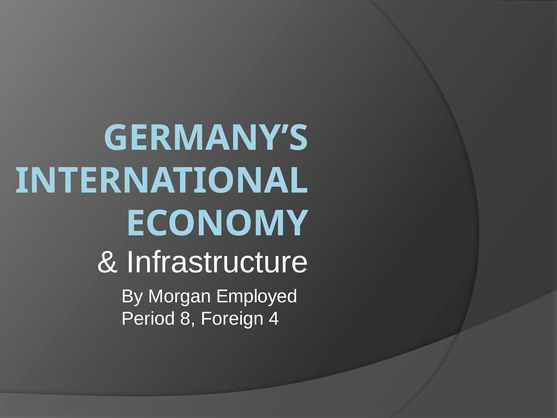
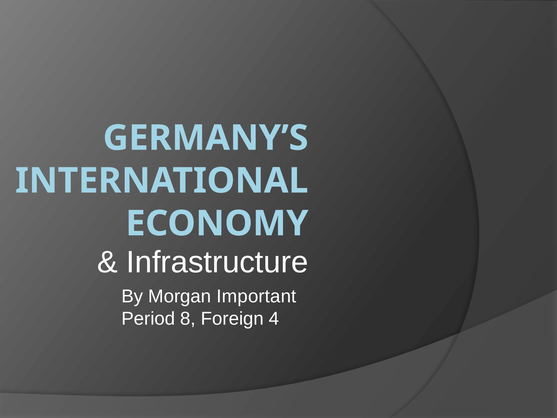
Employed: Employed -> Important (257, 296)
